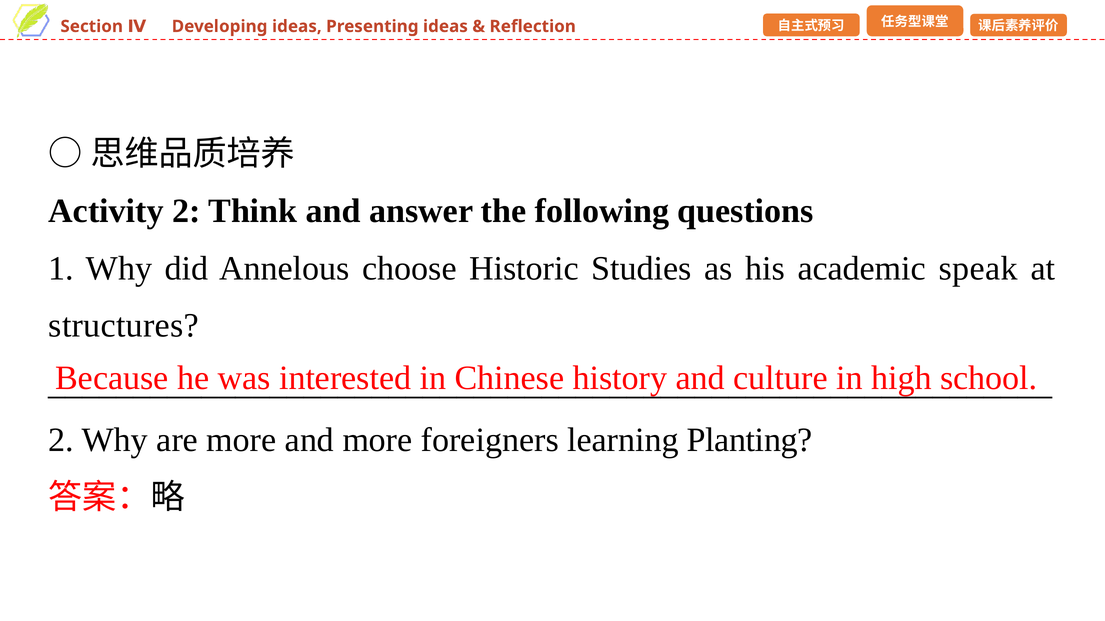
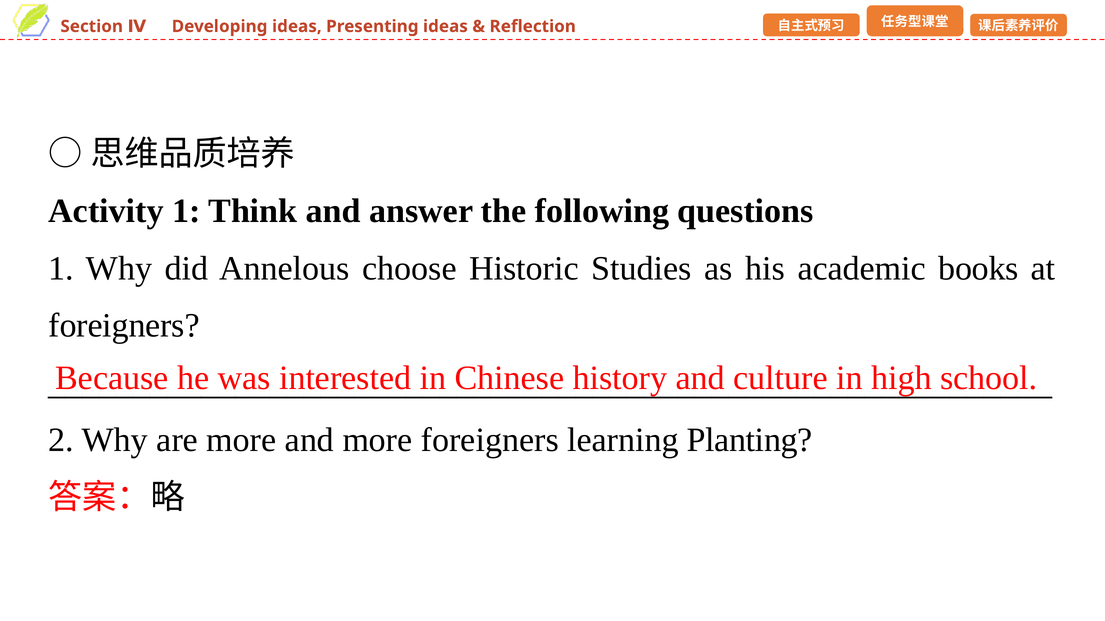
Activity 2: 2 -> 1 (186, 211)
speak: speak -> books (978, 269)
structures: structures -> foreigners (124, 326)
